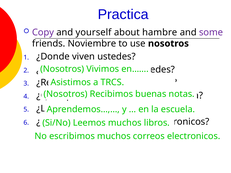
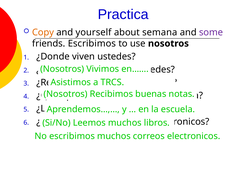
Copy colour: purple -> orange (43, 32)
hambre: hambre -> semana (160, 32)
friends Noviembre: Noviembre -> Escribimos (92, 44)
